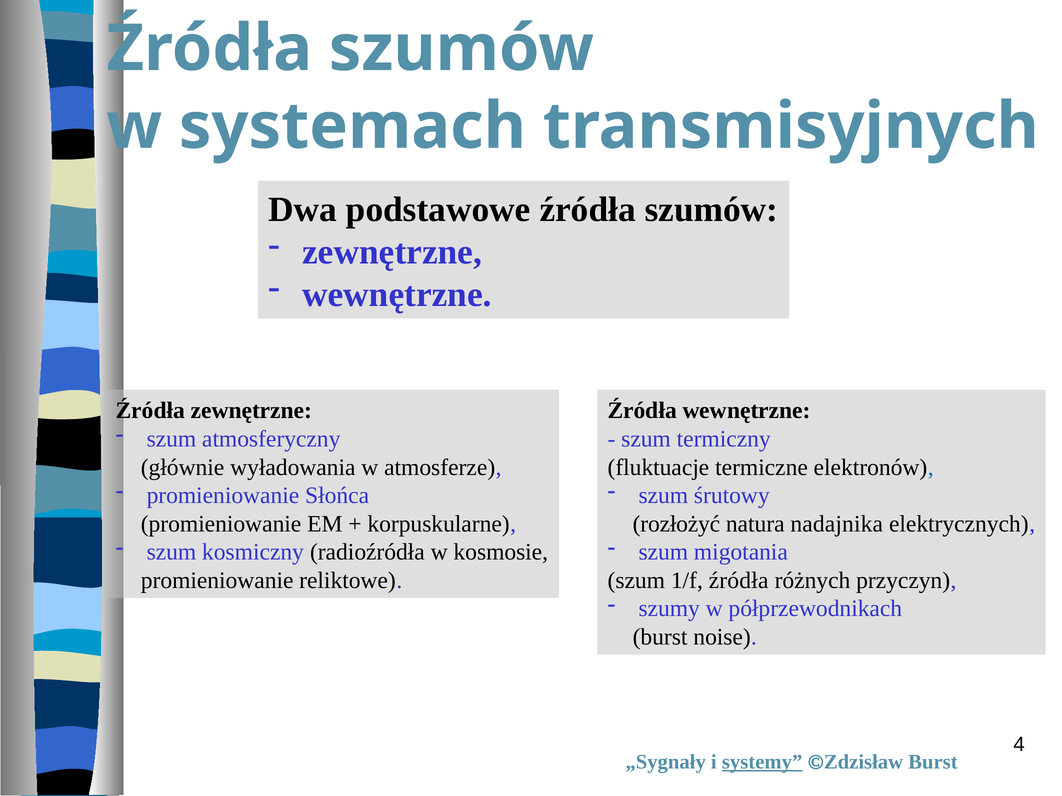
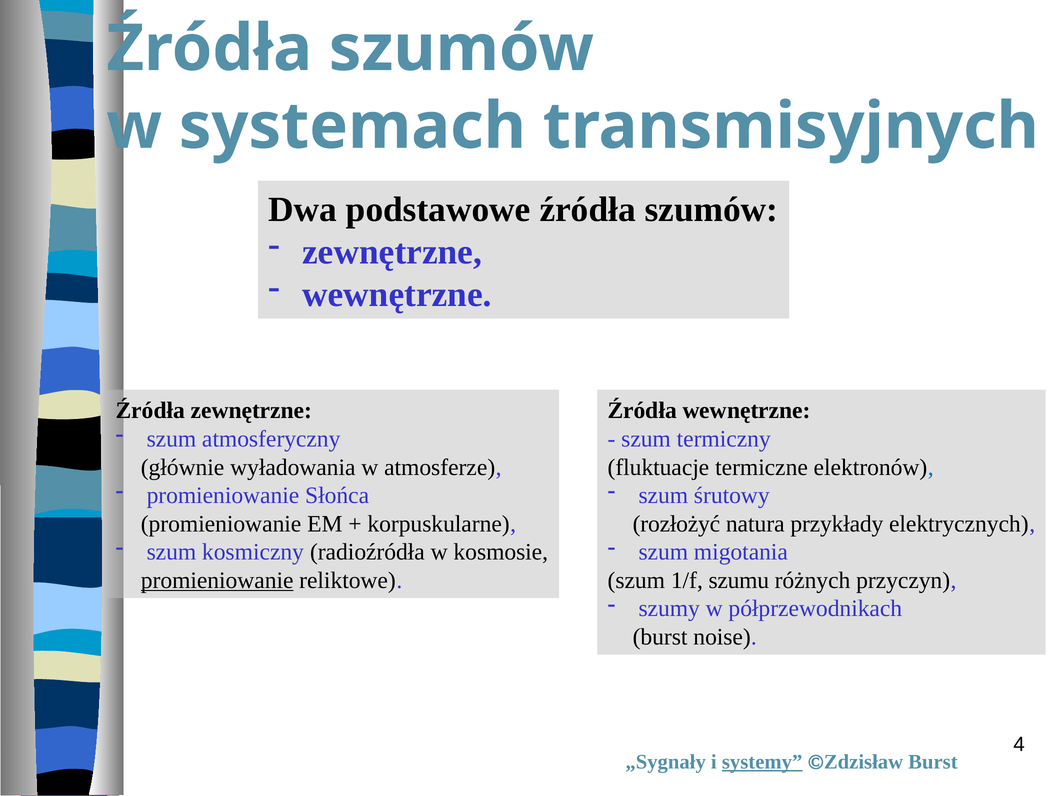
nadajnika: nadajnika -> przykłady (837, 524)
promieniowanie underline: none -> present (217, 581)
1/f źródła: źródła -> szumu (739, 581)
